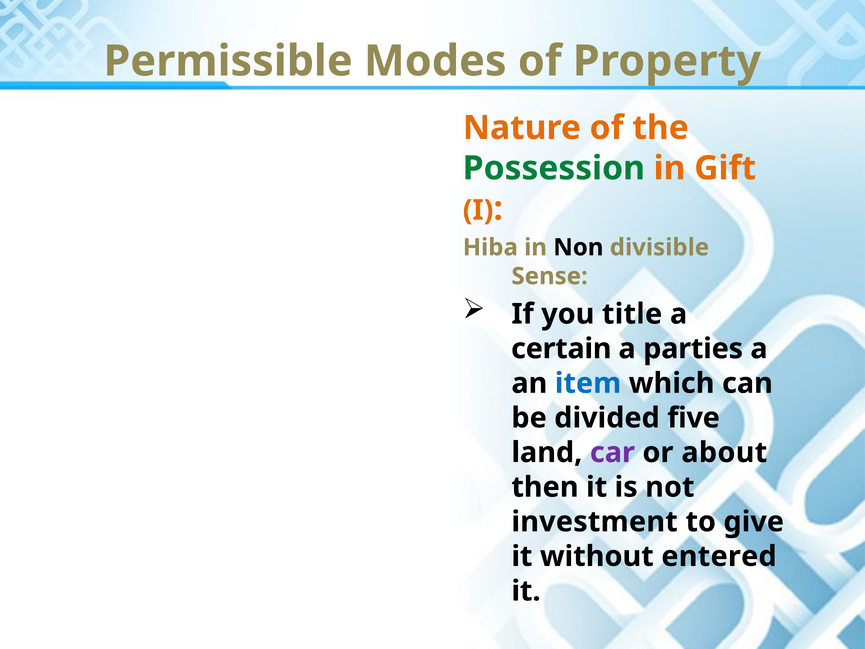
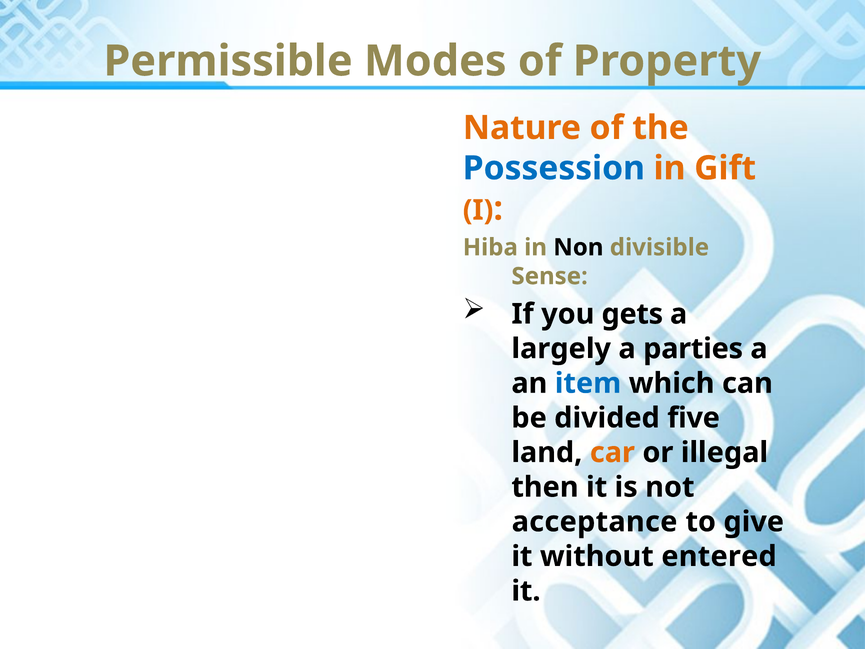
Possession colour: green -> blue (554, 168)
title: title -> gets (632, 314)
certain: certain -> largely (561, 349)
car colour: purple -> orange (612, 452)
about: about -> illegal (724, 452)
investment: investment -> acceptance (595, 522)
